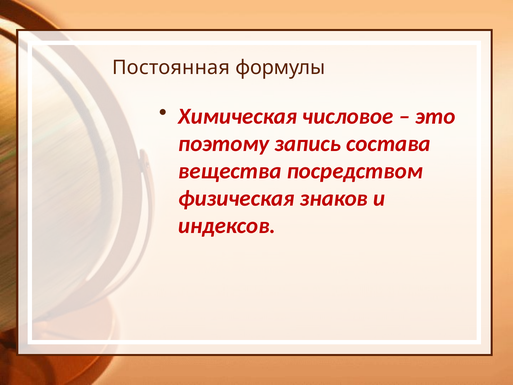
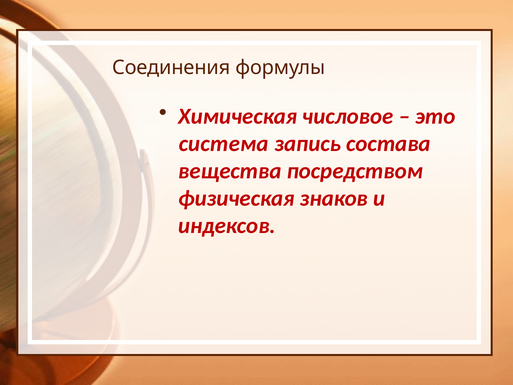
Постоянная: Постоянная -> Соединения (171, 68)
поэтому: поэтому -> система (224, 144)
